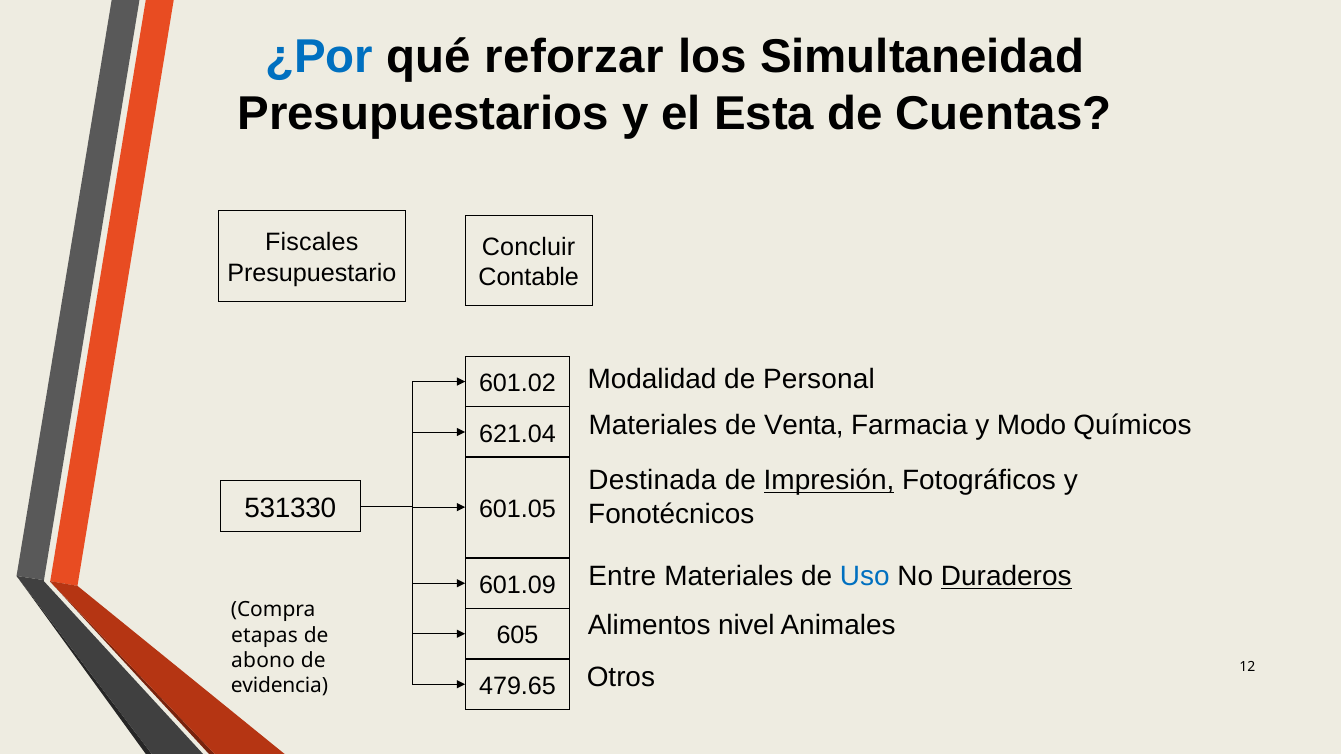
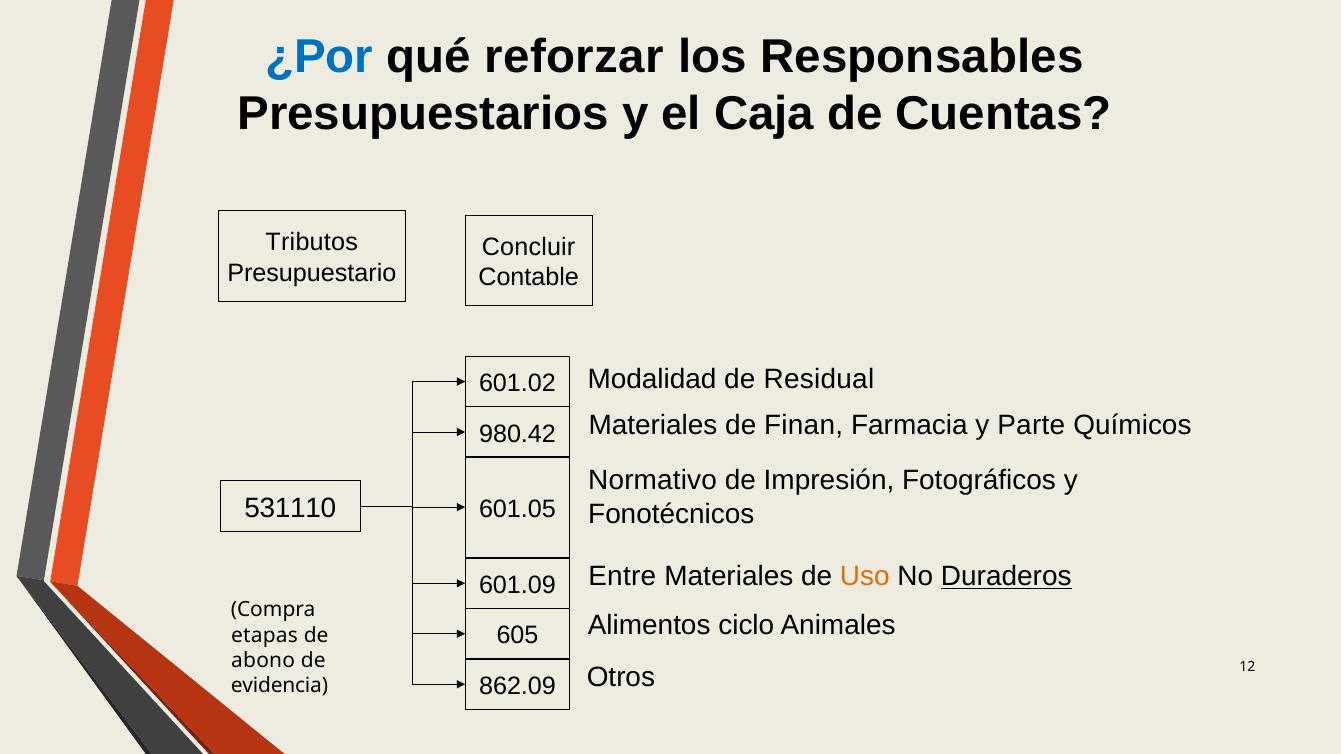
Simultaneidad: Simultaneidad -> Responsables (922, 57)
Esta: Esta -> Caja (764, 114)
Fiscales: Fiscales -> Tributos (312, 243)
Personal: Personal -> Residual (819, 379)
Venta: Venta -> Finan (804, 426)
Modo: Modo -> Parte (1031, 426)
621.04: 621.04 -> 980.42 (517, 434)
Destinada: Destinada -> Normativo (653, 481)
Impresión underline: present -> none (829, 481)
531330: 531330 -> 531110 (290, 508)
Uso colour: blue -> orange (865, 577)
nivel: nivel -> ciclo (746, 626)
479.65: 479.65 -> 862.09 (517, 686)
